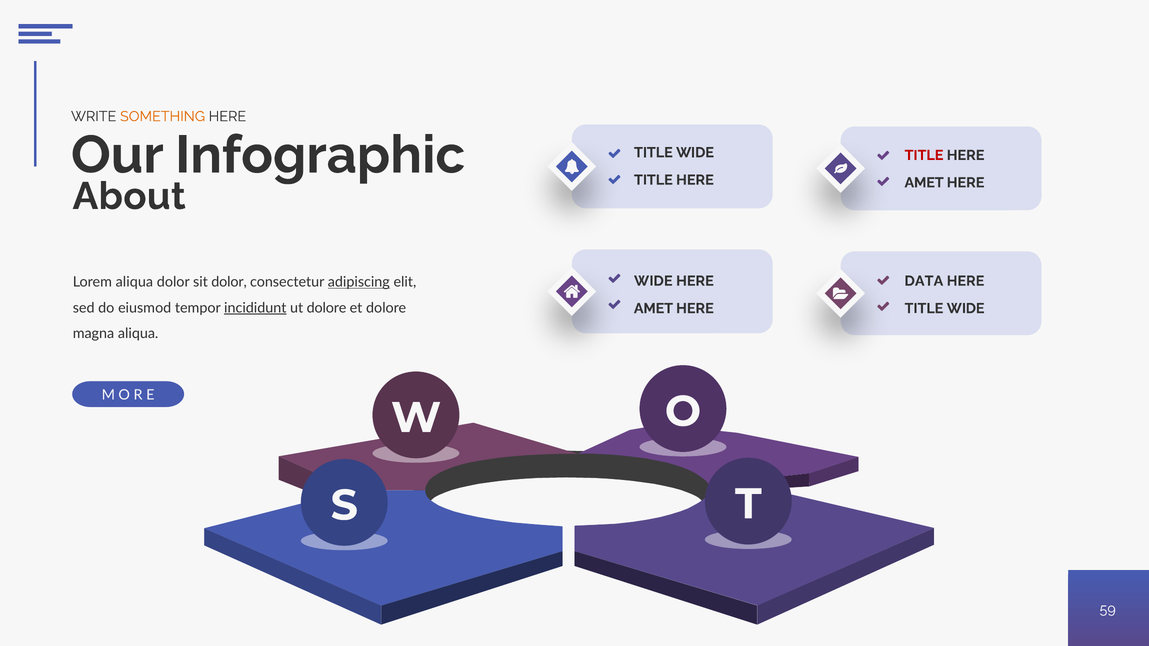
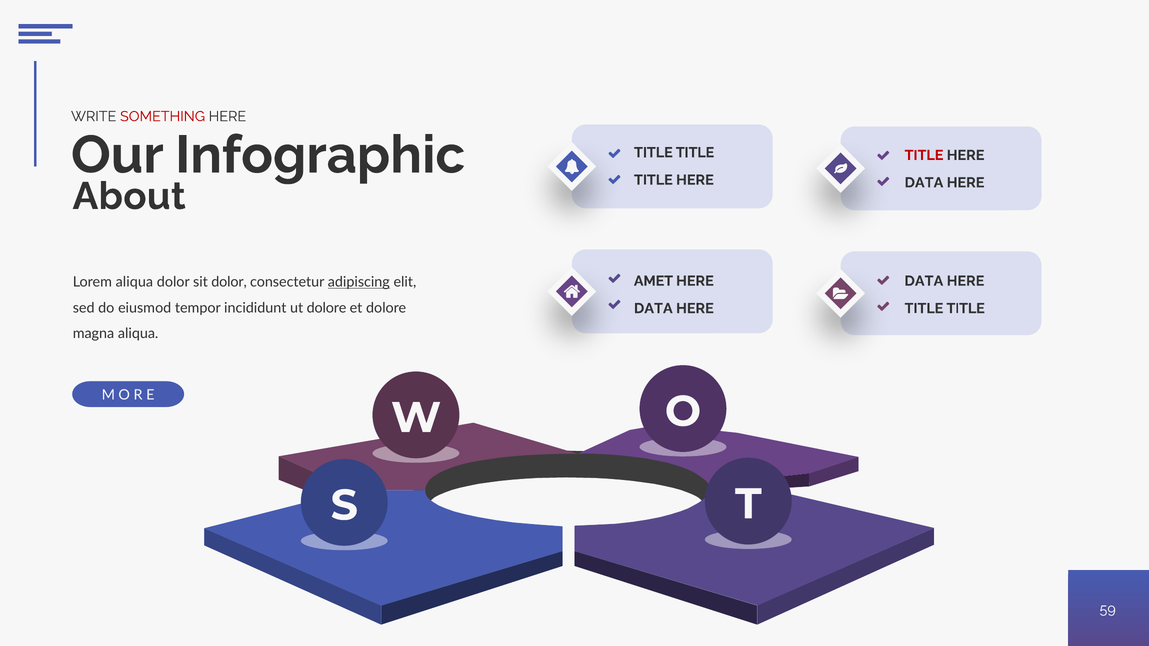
SOMETHING colour: orange -> red (163, 116)
WIDE: WIDE -> TITLE (695, 153)
AMET: AMET -> DATA (924, 183)
WIDE: WIDE -> AMET (653, 281)
AMET: AMET -> DATA (653, 309)
WIDE: WIDE -> TITLE (966, 309)
incididunt underline: present -> none (255, 308)
